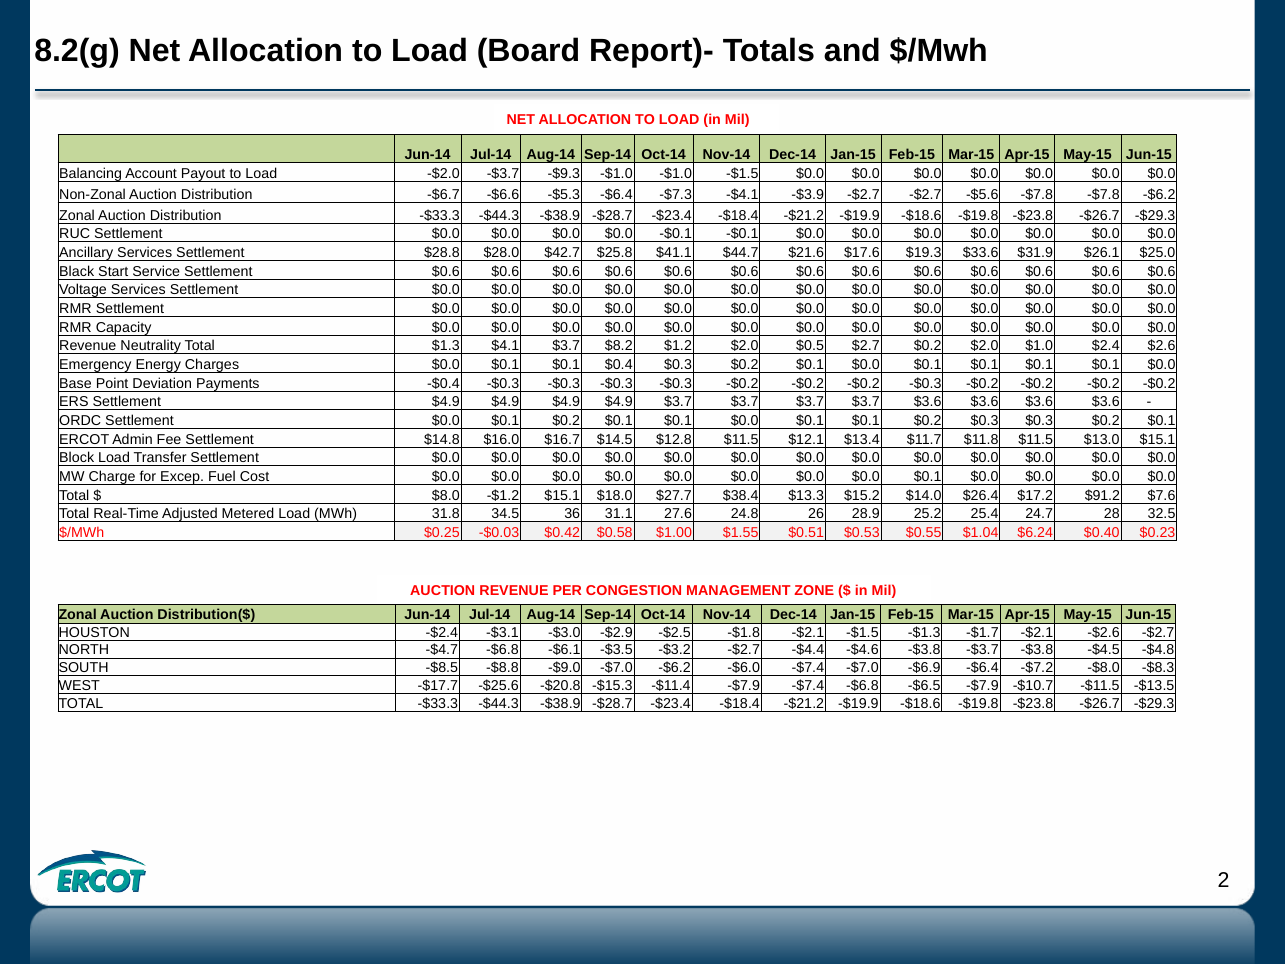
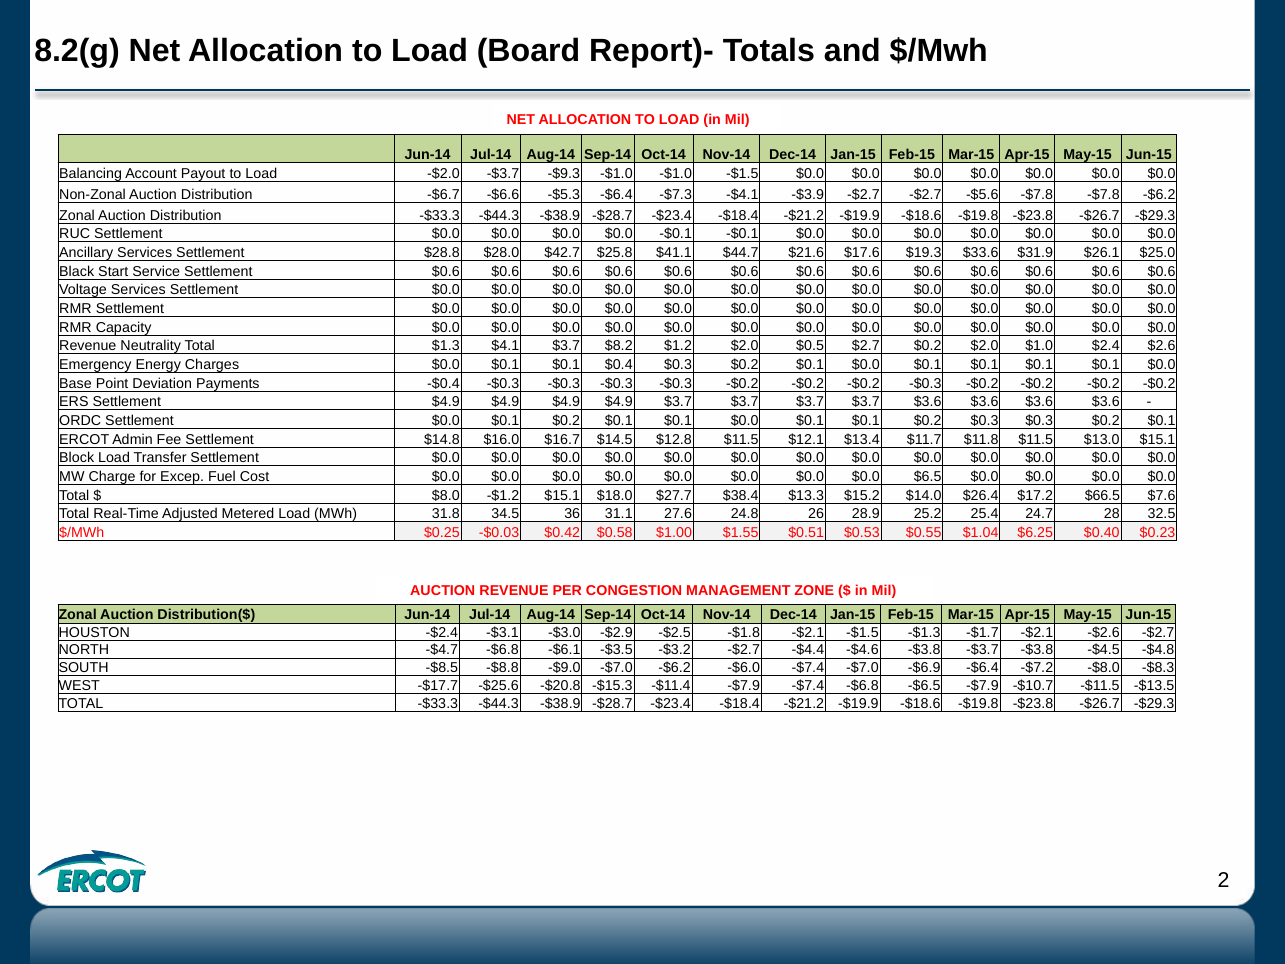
$0.0 $0.0 $0.1: $0.1 -> $6.5 (928, 477)
$91.2: $91.2 -> $66.5 (1102, 495)
$6.24: $6.24 -> $6.25 (1035, 533)
